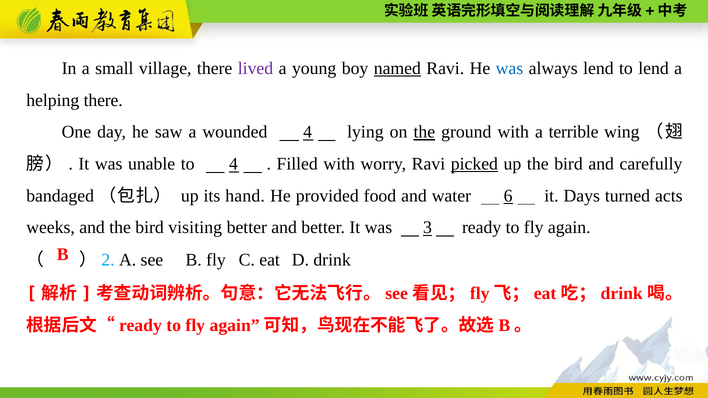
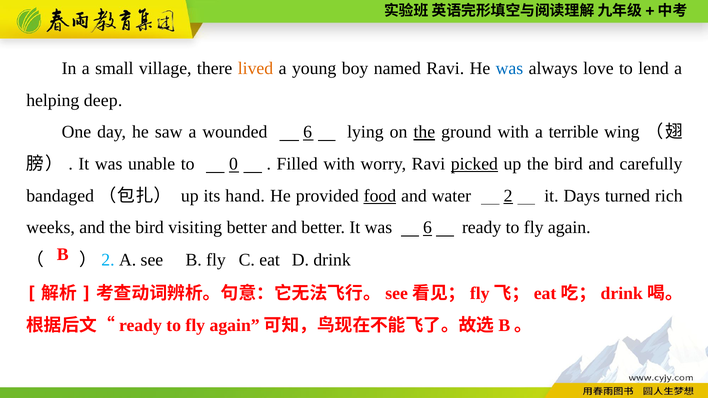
lived colour: purple -> orange (256, 68)
named underline: present -> none (397, 68)
always lend: lend -> love (598, 68)
helping there: there -> deep (103, 100)
wounded 4: 4 -> 6 (308, 132)
to 4: 4 -> 0 (233, 164)
food underline: none -> present (380, 196)
6: 6 -> 2 (508, 196)
acts: acts -> rich (669, 196)
was 3: 3 -> 6 (428, 228)
